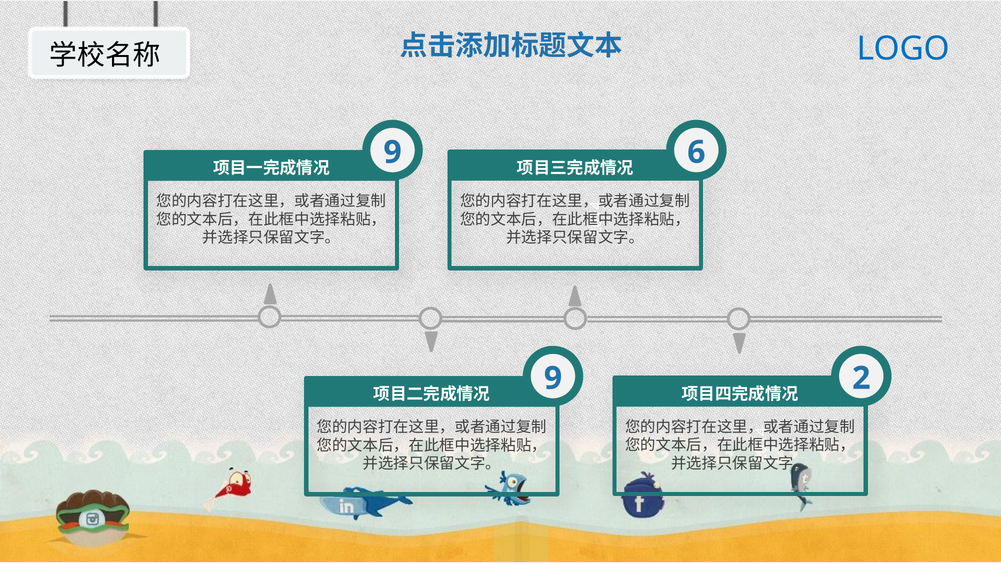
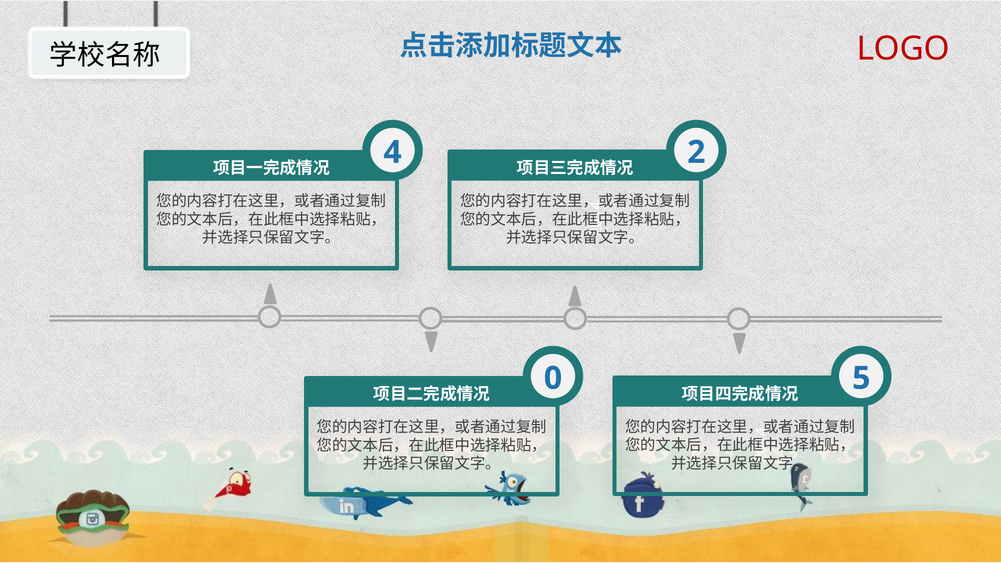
LOGO colour: blue -> red (903, 49)
9: 9 -> 4 (393, 152)
6: 6 -> 2 (696, 152)
9: 9 -> 0 (553, 378)
2: 2 -> 5 (861, 378)
